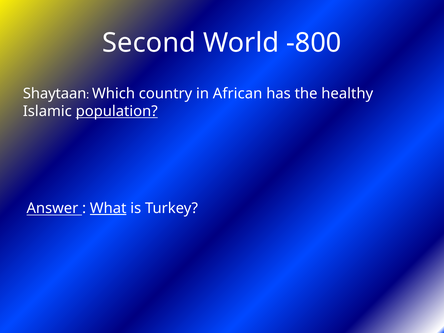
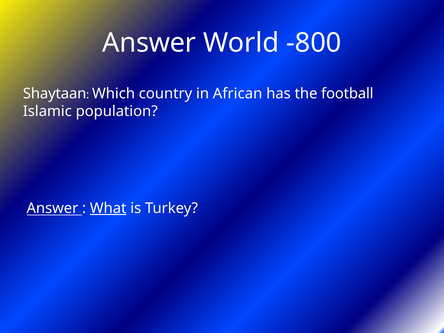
Second: Second -> Answer (149, 43)
healthy: healthy -> football (347, 93)
population underline: present -> none (117, 111)
